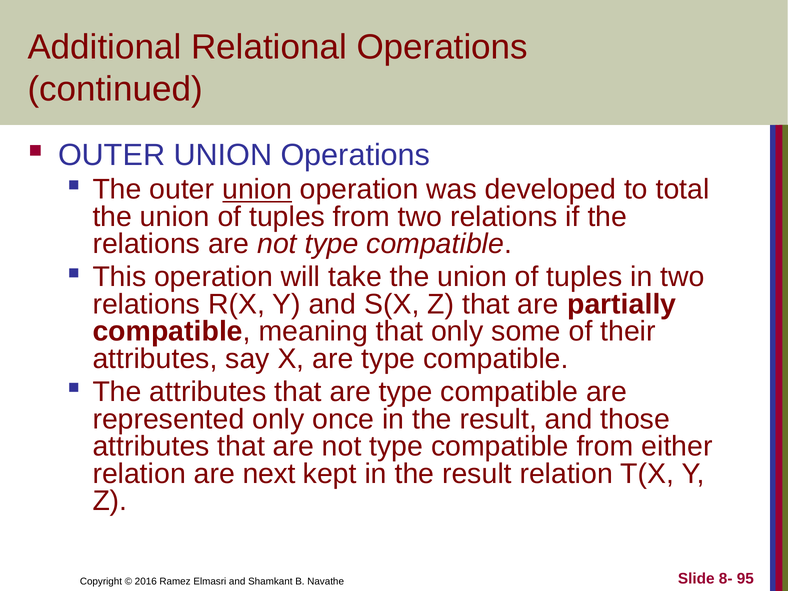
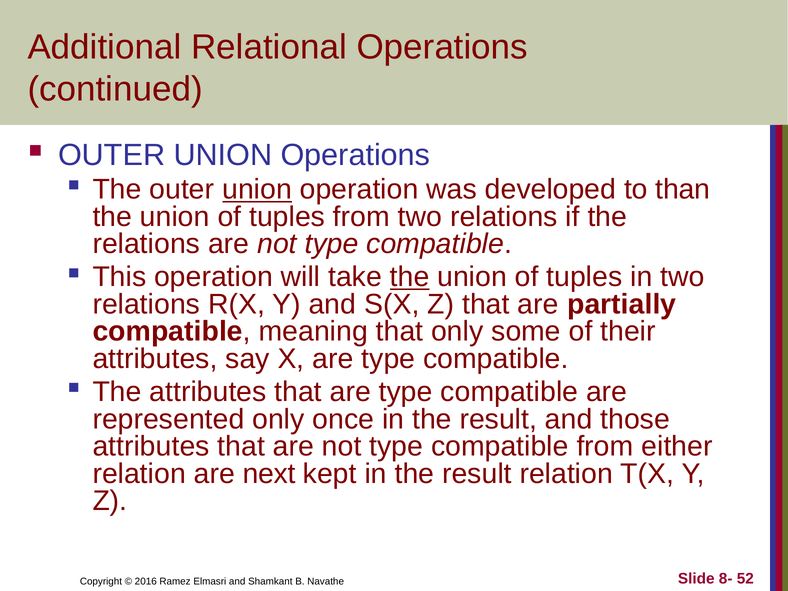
total: total -> than (683, 189)
the underline: none -> present (410, 277)
95: 95 -> 52 (745, 579)
